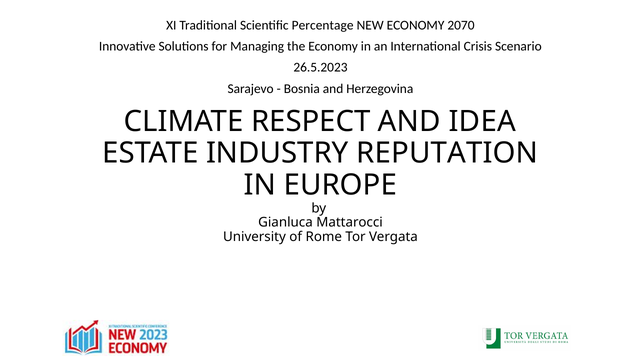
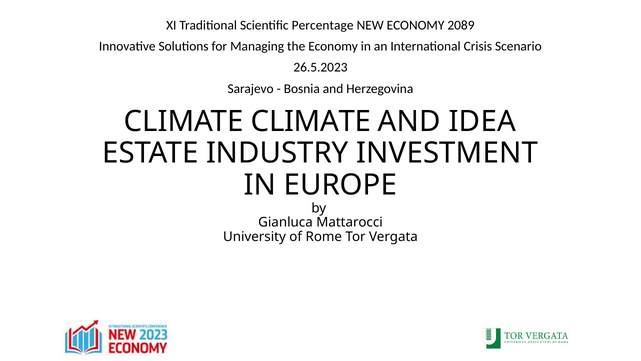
2070: 2070 -> 2089 (461, 25)
CLIMATE RESPECT: RESPECT -> CLIMATE (311, 121)
REPUTATION: REPUTATION -> INVESTMENT (447, 153)
